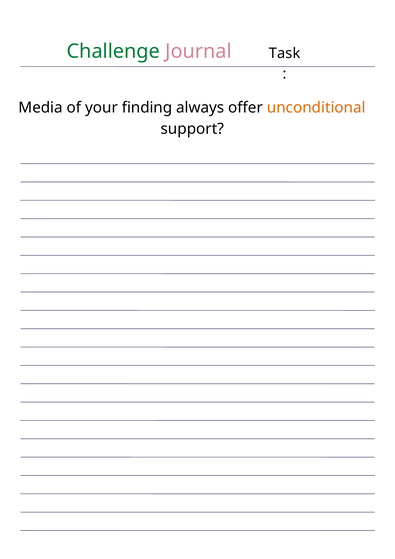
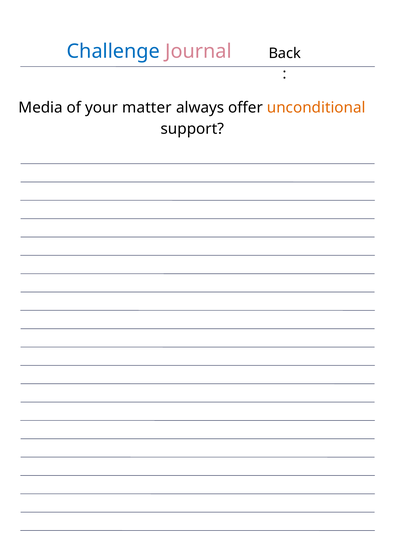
Challenge colour: green -> blue (113, 51)
Task: Task -> Back (285, 53)
finding: finding -> matter (147, 107)
